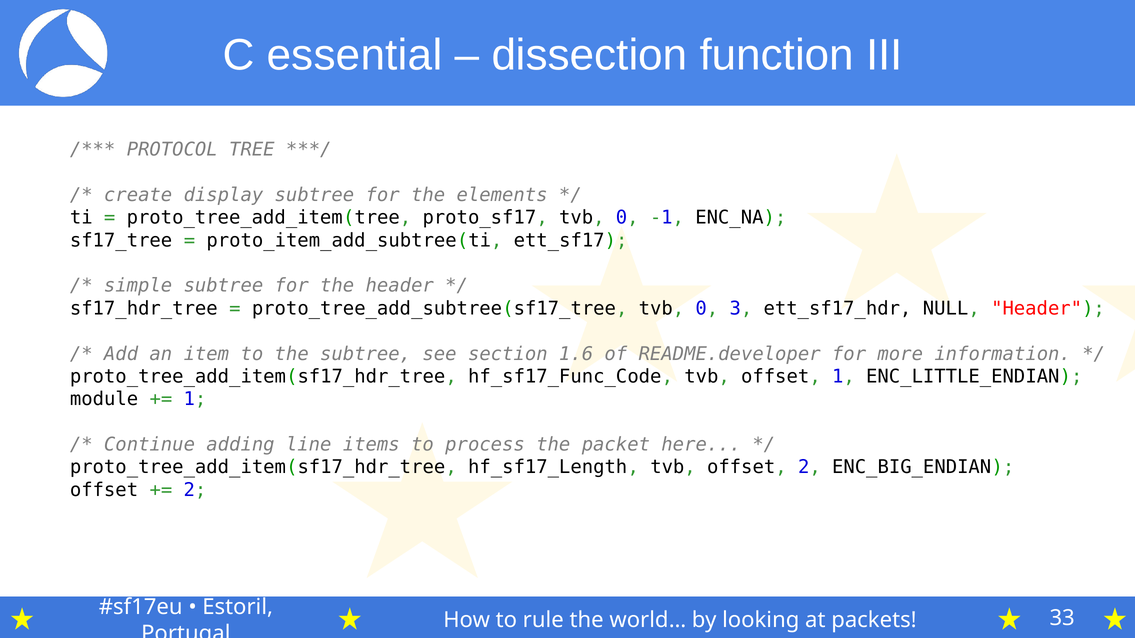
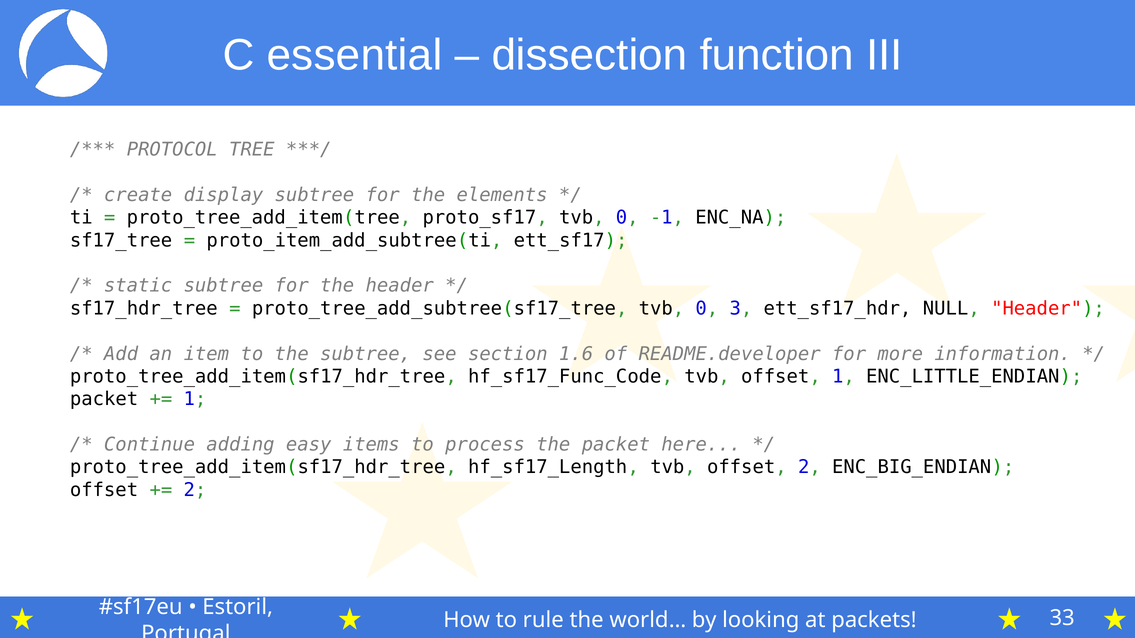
simple: simple -> static (138, 286)
module: module -> packet (104, 399)
line: line -> easy (309, 445)
